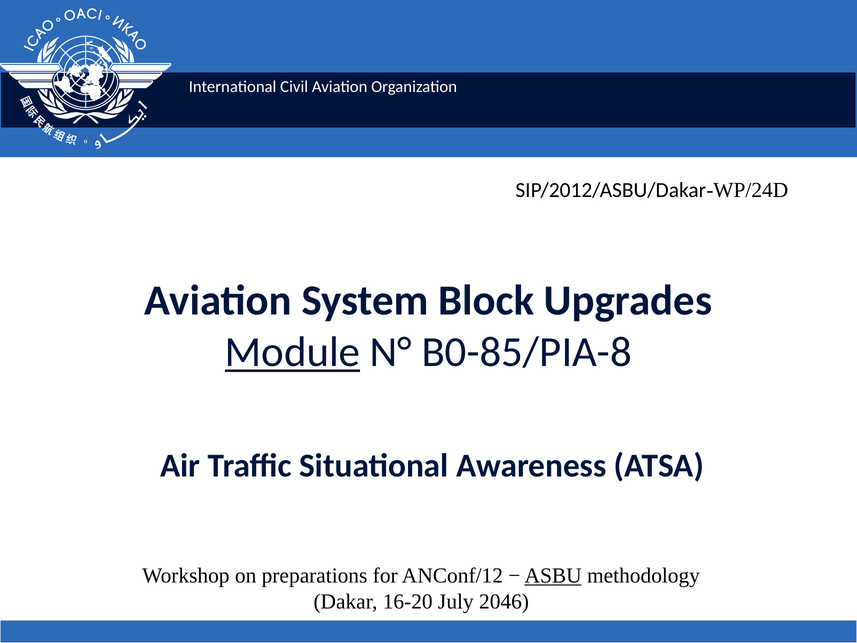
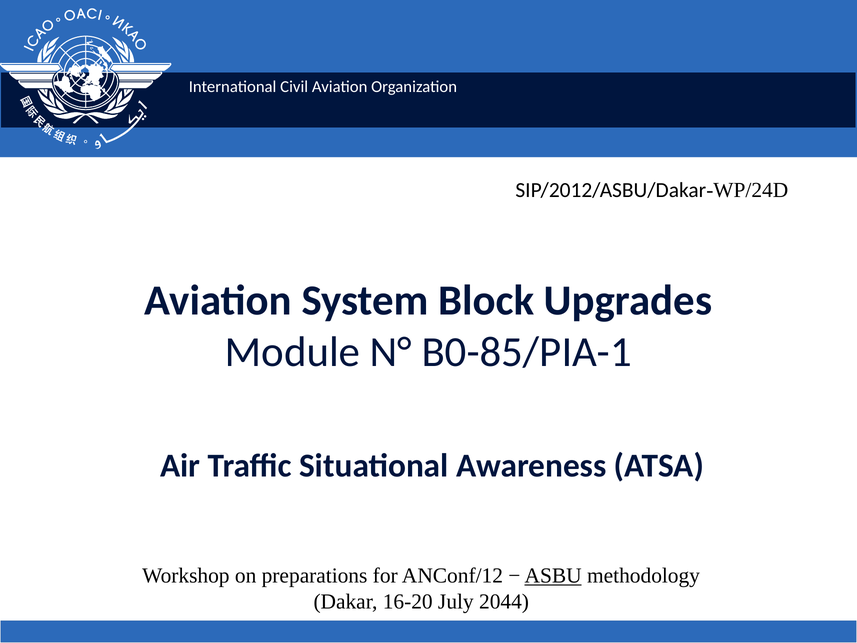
Module underline: present -> none (292, 352)
B0-85/PIA-8: B0-85/PIA-8 -> B0-85/PIA-1 (527, 352)
2046: 2046 -> 2044 (504, 601)
